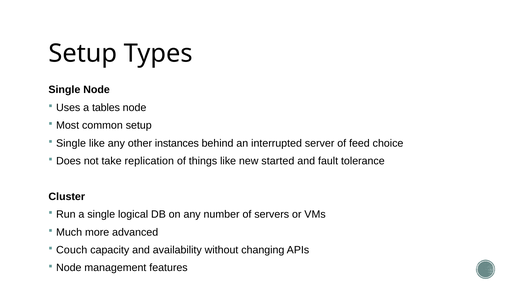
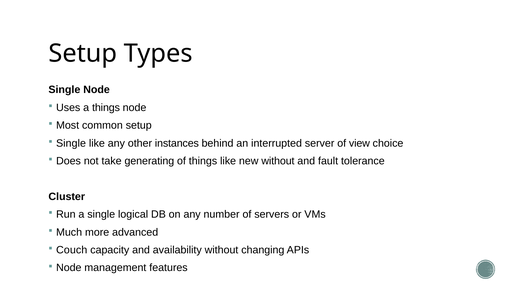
a tables: tables -> things (106, 108)
feed: feed -> view (359, 143)
replication: replication -> generating (149, 161)
new started: started -> without (278, 161)
